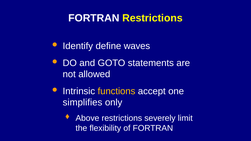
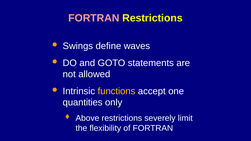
FORTRAN colour: white -> pink (94, 18)
Identify: Identify -> Swings (78, 46)
simplifies: simplifies -> quantities (83, 103)
